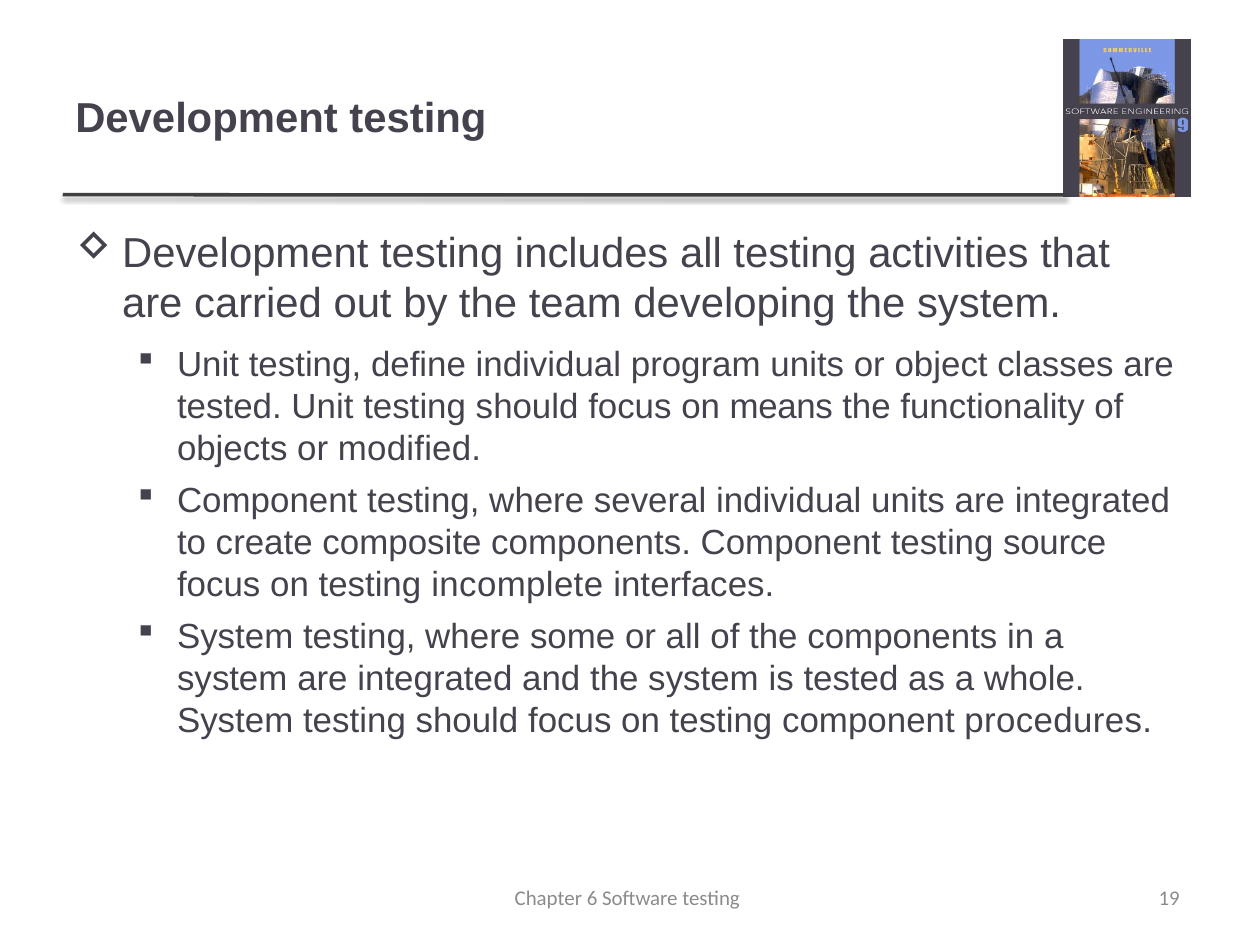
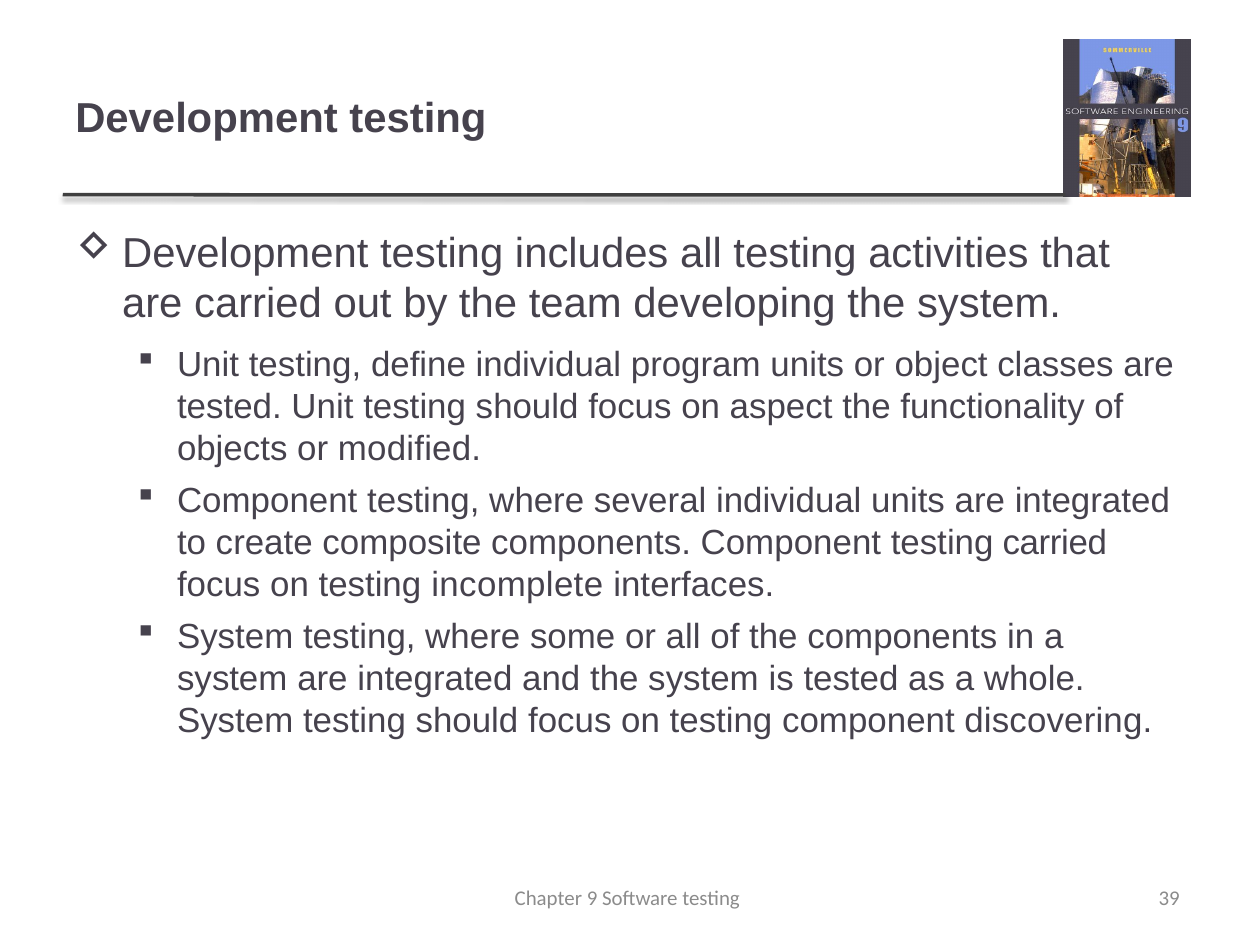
means: means -> aspect (781, 407)
testing source: source -> carried (1055, 543)
procedures: procedures -> discovering (1058, 721)
6: 6 -> 9 (592, 899)
19: 19 -> 39 (1169, 899)
